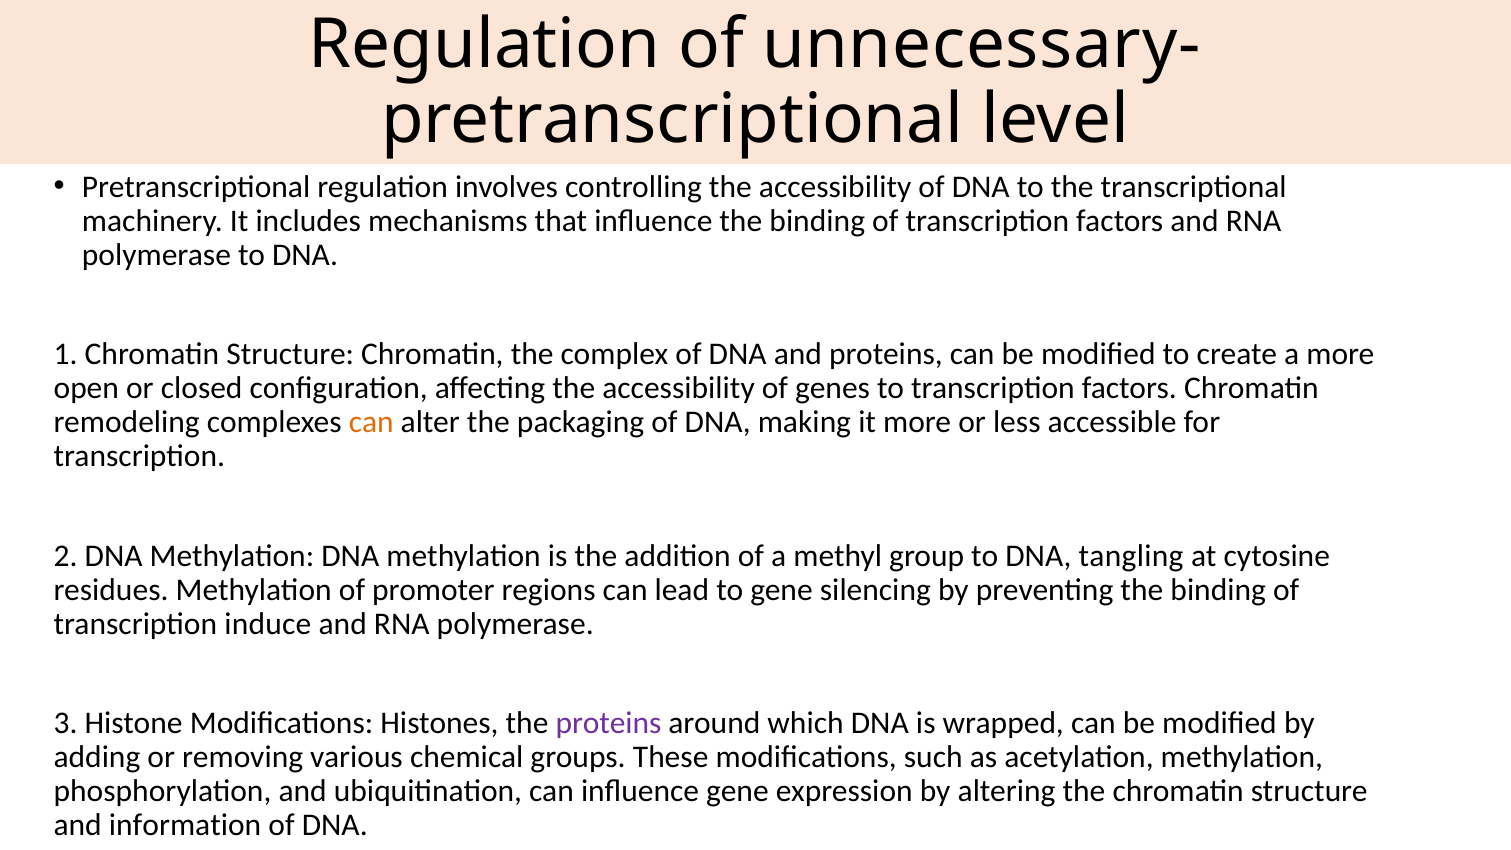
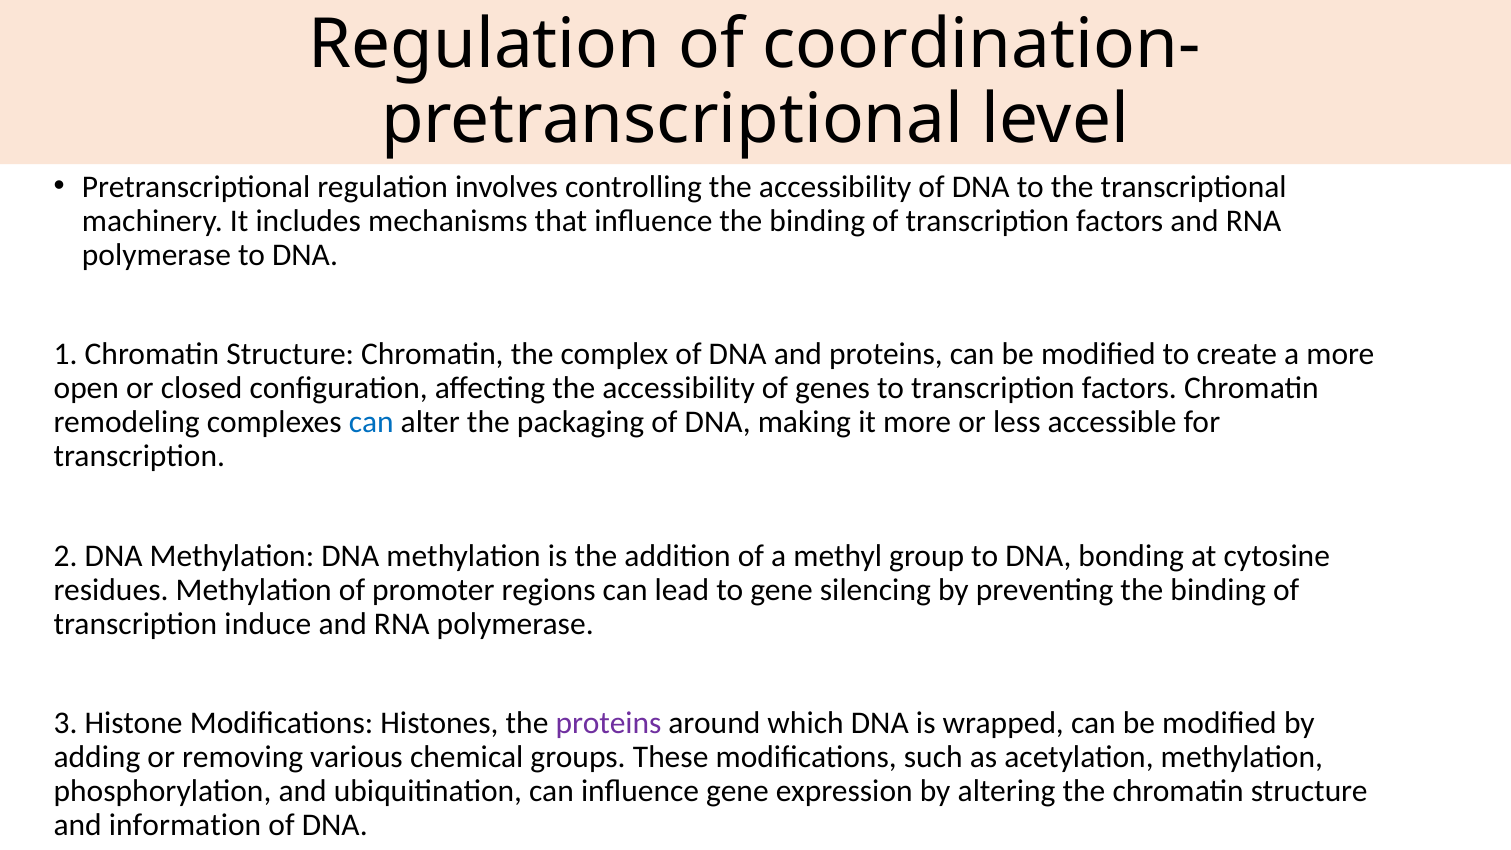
unnecessary-: unnecessary- -> coordination- (982, 44)
can colour: orange -> blue (371, 422)
tangling: tangling -> bonding (1131, 556)
